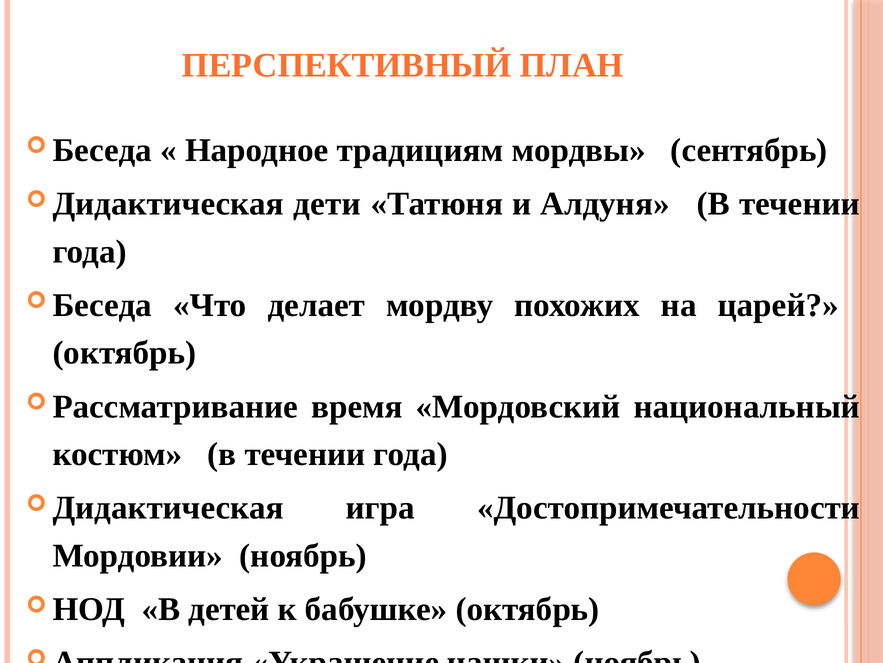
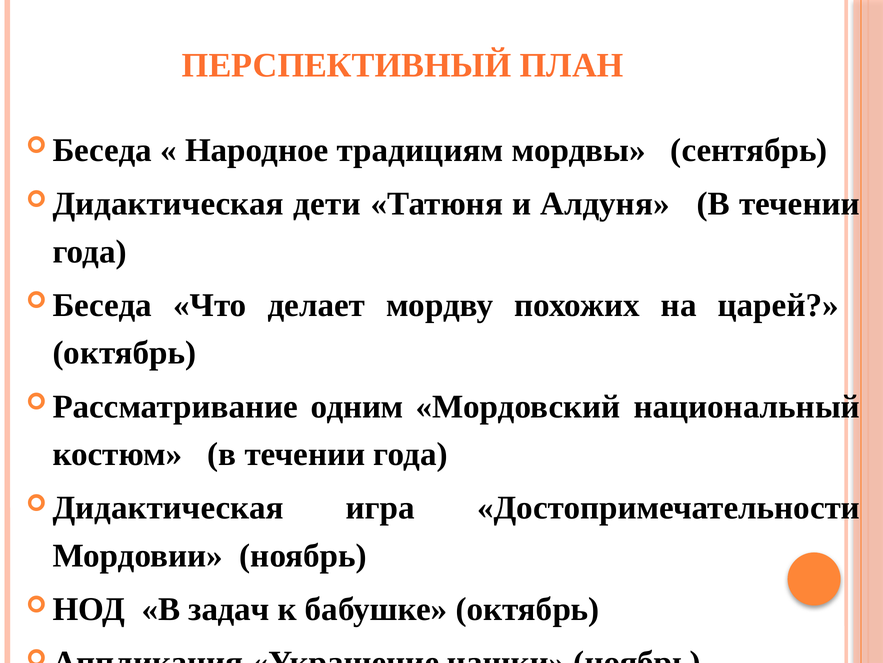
время: время -> одним (357, 406)
детей: детей -> задач (229, 609)
